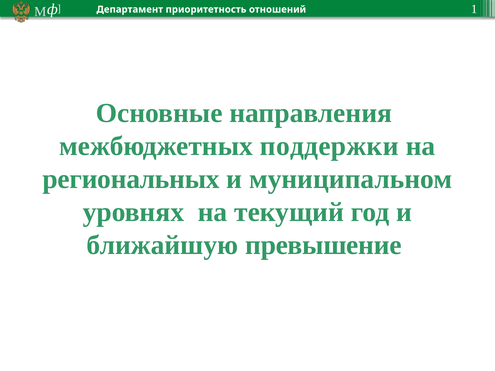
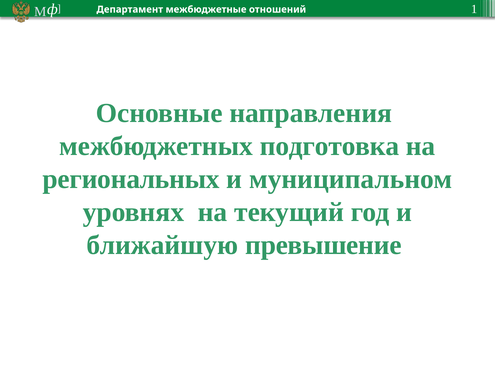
приоритетность: приоритетность -> межбюджетные (206, 9)
поддержки: поддержки -> подготовка (329, 146)
